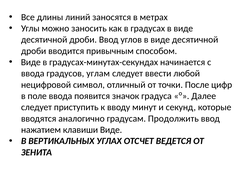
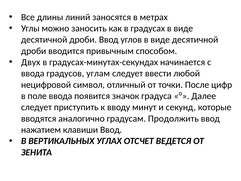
Виде: Виде -> Двух (31, 62)
клавиши Виде: Виде -> Ввод (111, 130)
